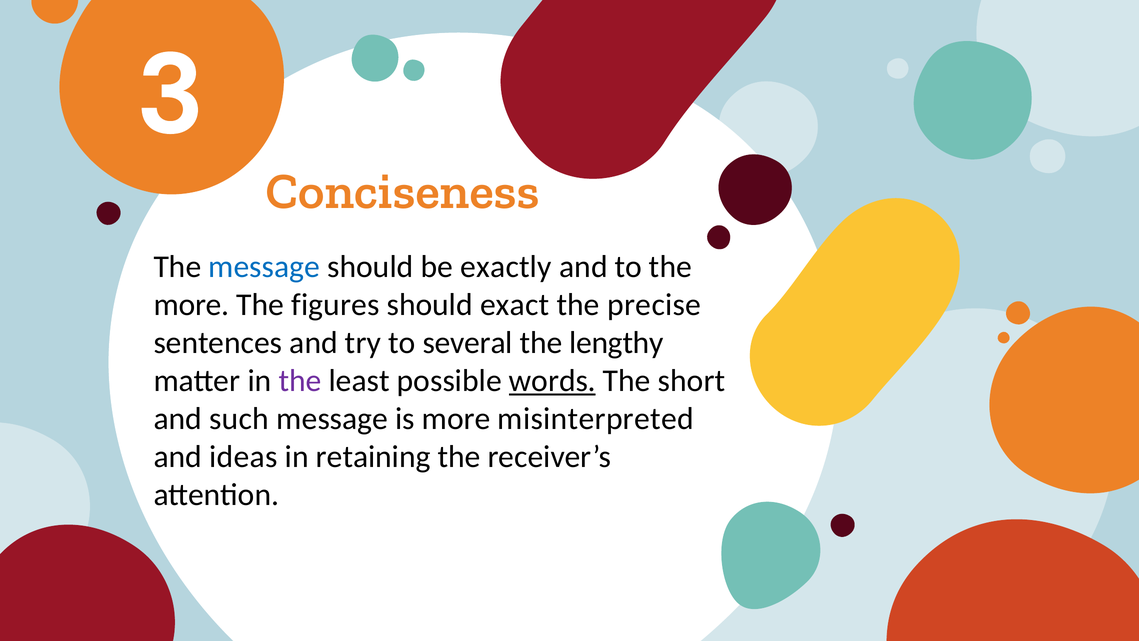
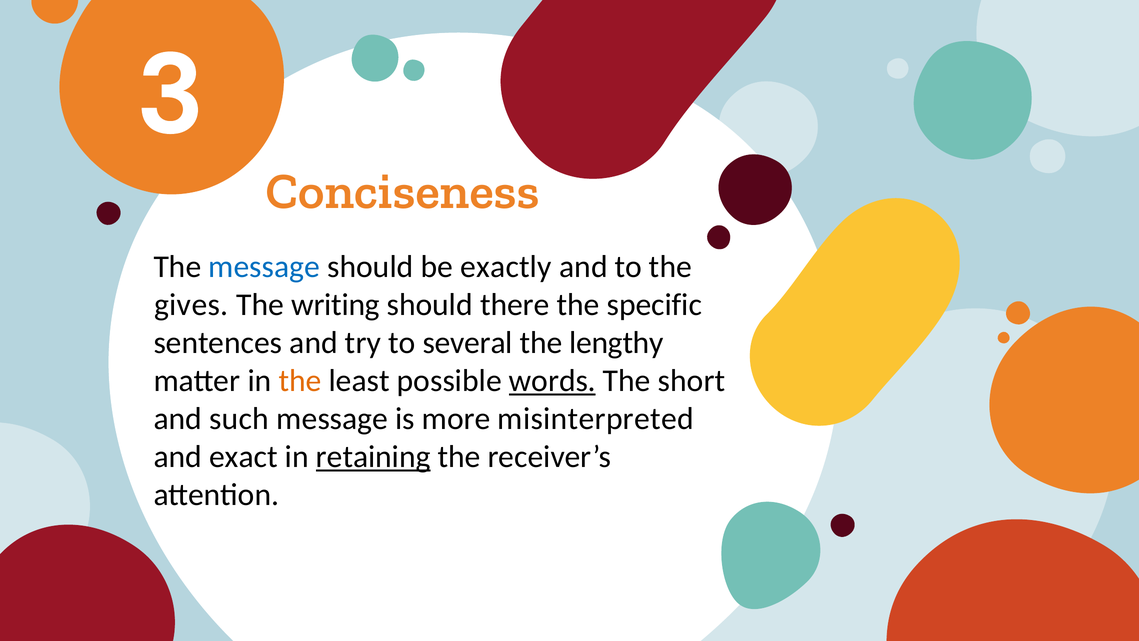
more: more -> gives (191, 305)
figures: figures -> writing (336, 305)
exact: exact -> there (515, 305)
precise: precise -> specific (654, 305)
the colour: purple -> orange (300, 381)
ideas: ideas -> exact (243, 457)
retaining underline: none -> present (373, 457)
